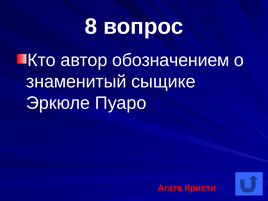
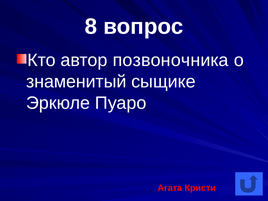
обозначением: обозначением -> позвоночника (171, 60)
